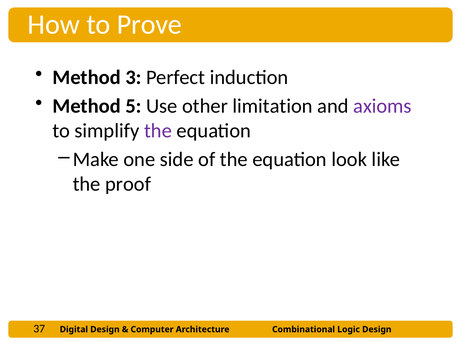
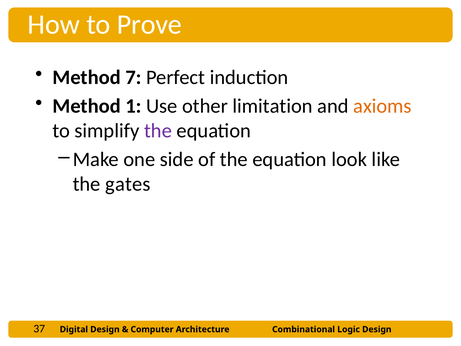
3: 3 -> 7 (133, 77)
5: 5 -> 1 (133, 106)
axioms colour: purple -> orange (382, 106)
proof: proof -> gates (128, 184)
